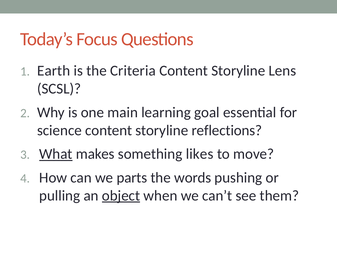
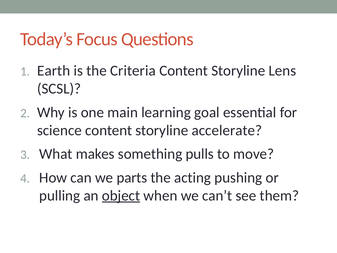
reflections: reflections -> accelerate (227, 130)
What underline: present -> none (56, 154)
likes: likes -> pulls (200, 154)
words: words -> acting (193, 177)
